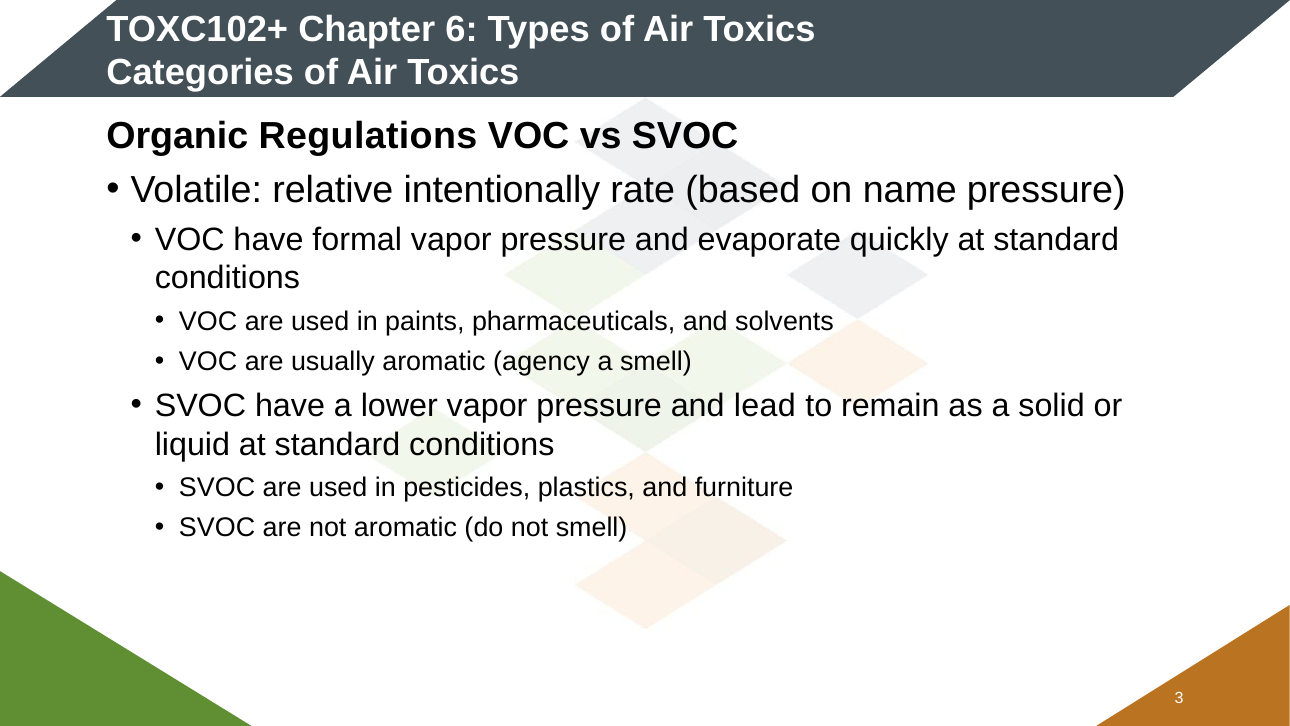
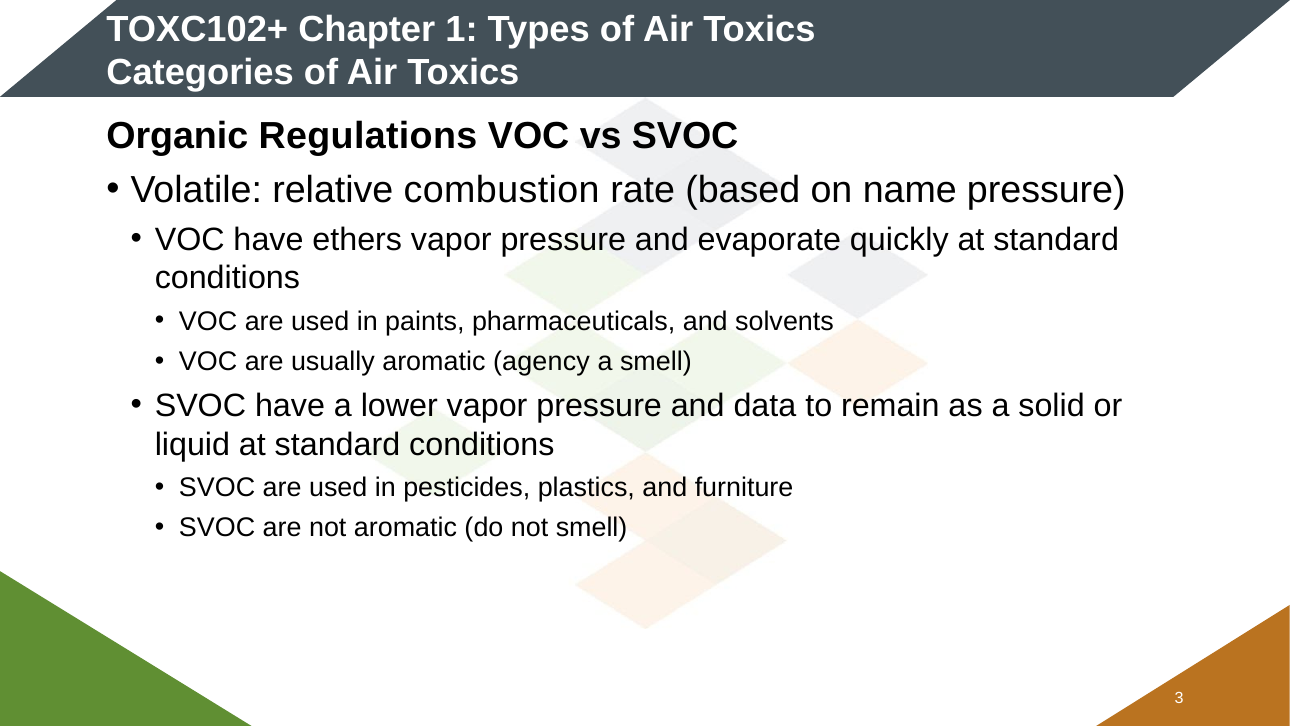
6: 6 -> 1 (461, 29)
intentionally: intentionally -> combustion (502, 190)
formal: formal -> ethers (357, 239)
lead: lead -> data (765, 406)
